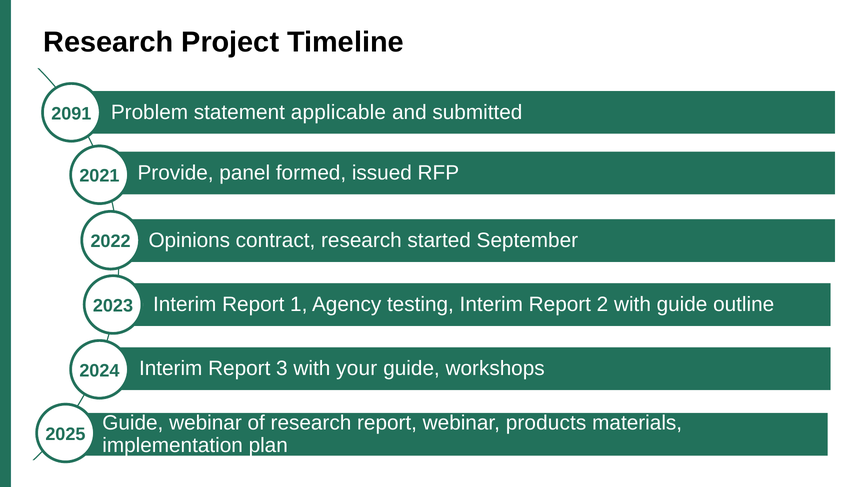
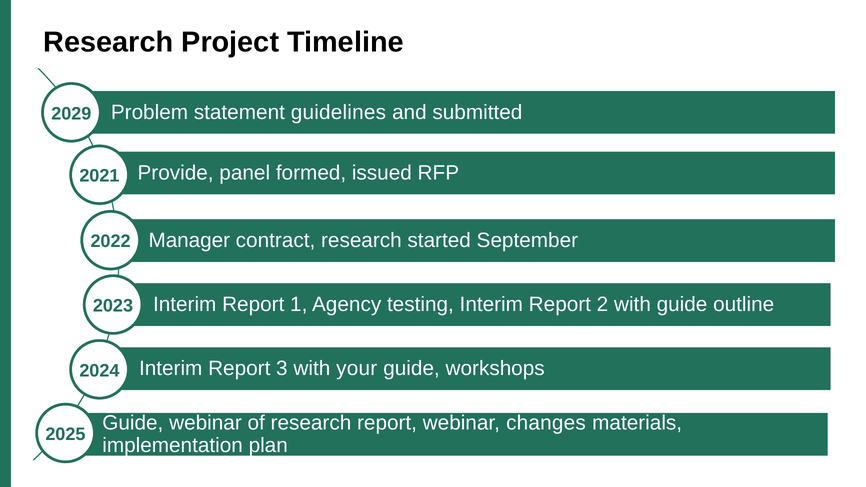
2091: 2091 -> 2029 (71, 114)
applicable: applicable -> guidelines (338, 112)
Opinions: Opinions -> Manager (189, 240)
products: products -> changes (546, 423)
